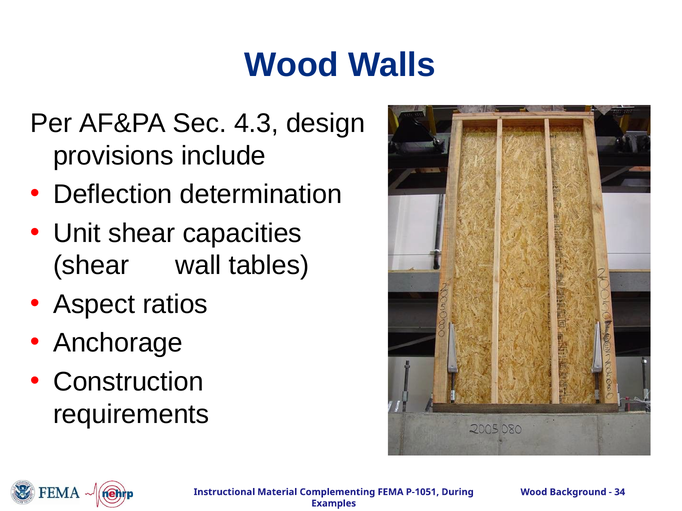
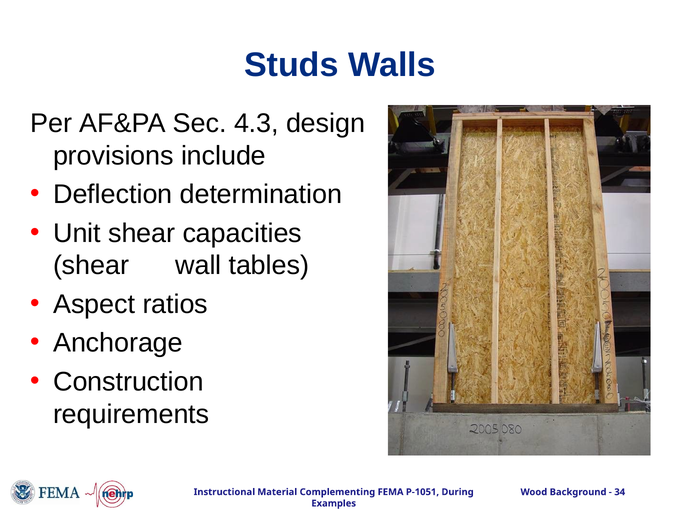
Wood: Wood -> Studs (291, 65)
